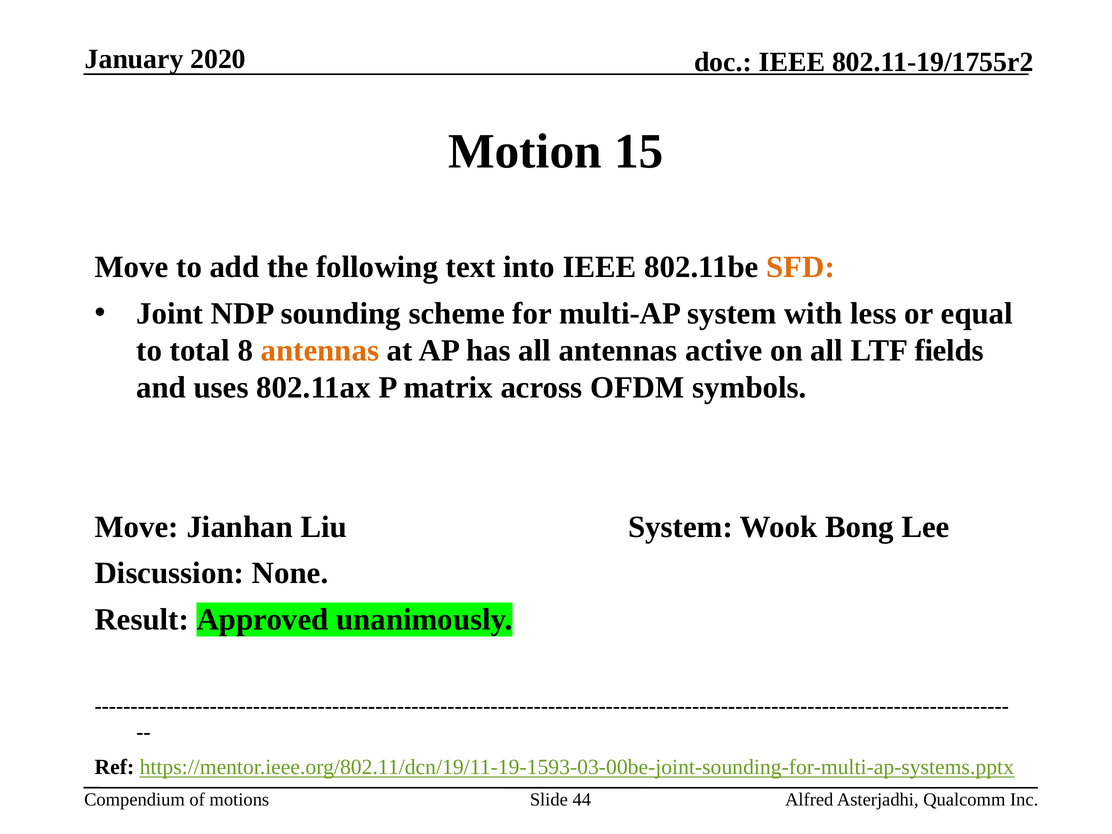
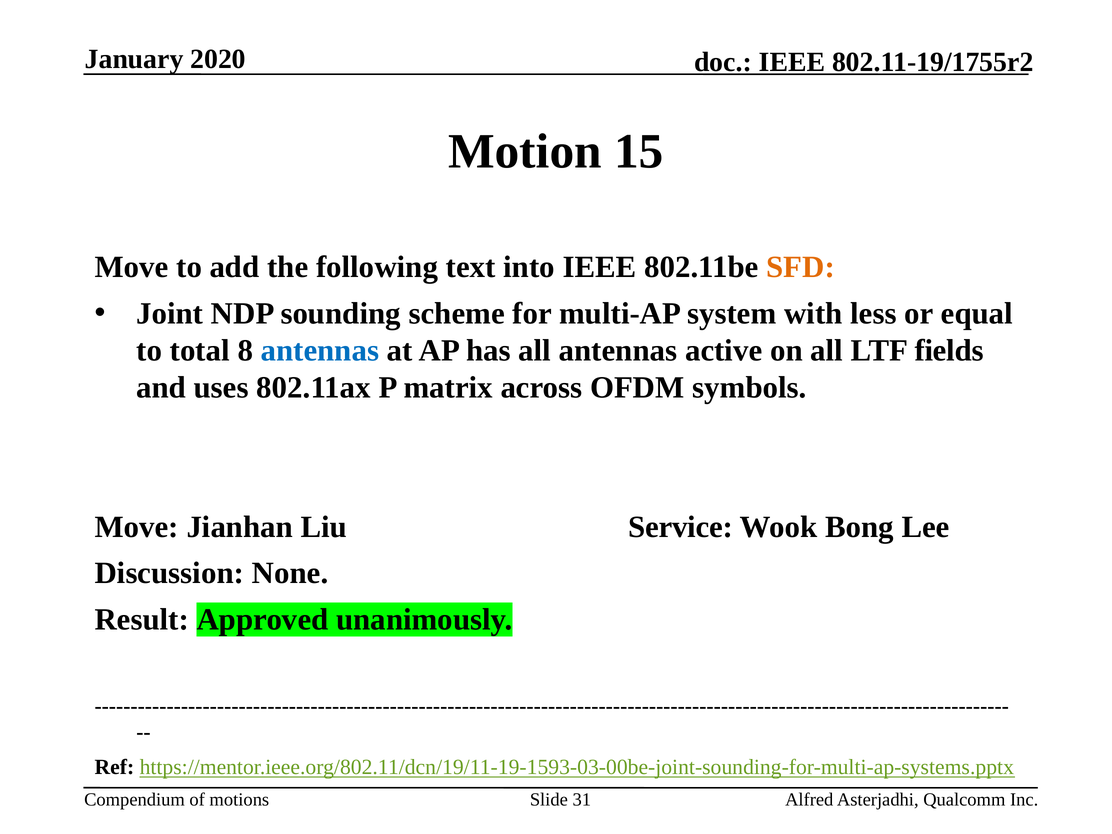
antennas colour: orange -> blue (320, 351)
Liu System: System -> Service (681, 527)
44: 44 -> 31 (582, 800)
